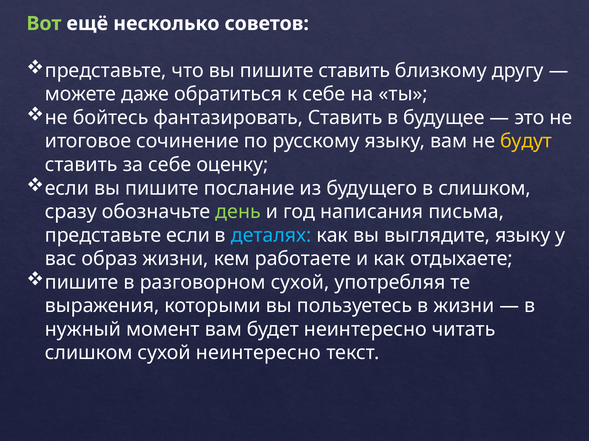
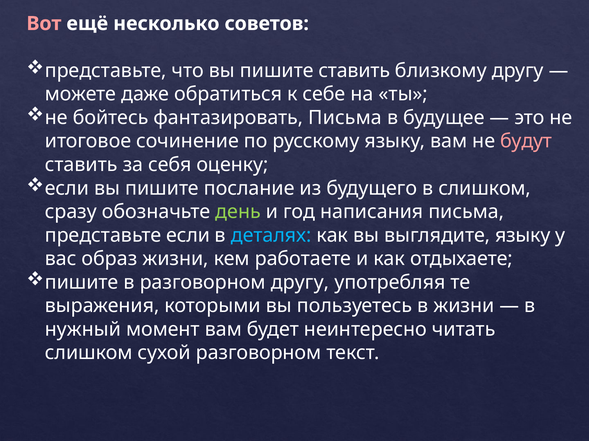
Вот colour: light green -> pink (44, 24)
фантазировать Ставить: Ставить -> Письма (345, 118)
будут colour: yellow -> pink (526, 141)
за себе: себе -> себя (170, 165)
разговорном сухой: сухой -> другу (300, 283)
сухой неинтересно: неинтересно -> разговорном (259, 353)
